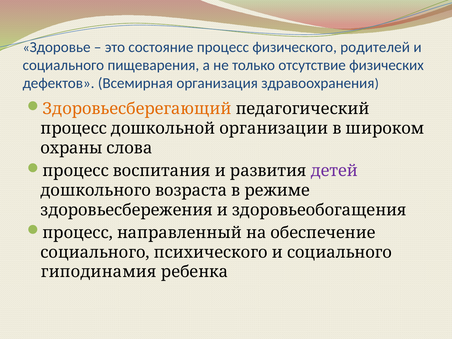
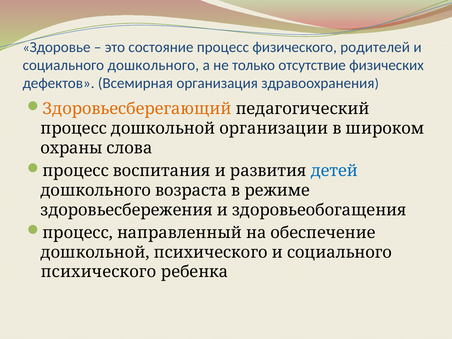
социального пищеварения: пищеварения -> дошкольного (153, 65)
детей colour: purple -> blue (334, 171)
социального: социального -> дошкольной (95, 252)
гиподинамия: гиподинамия -> психического (99, 272)
